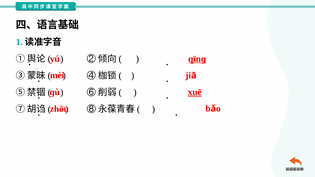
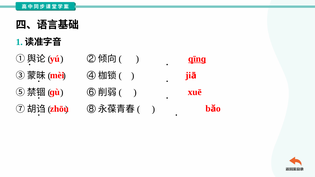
xuē underline: present -> none (195, 92)
